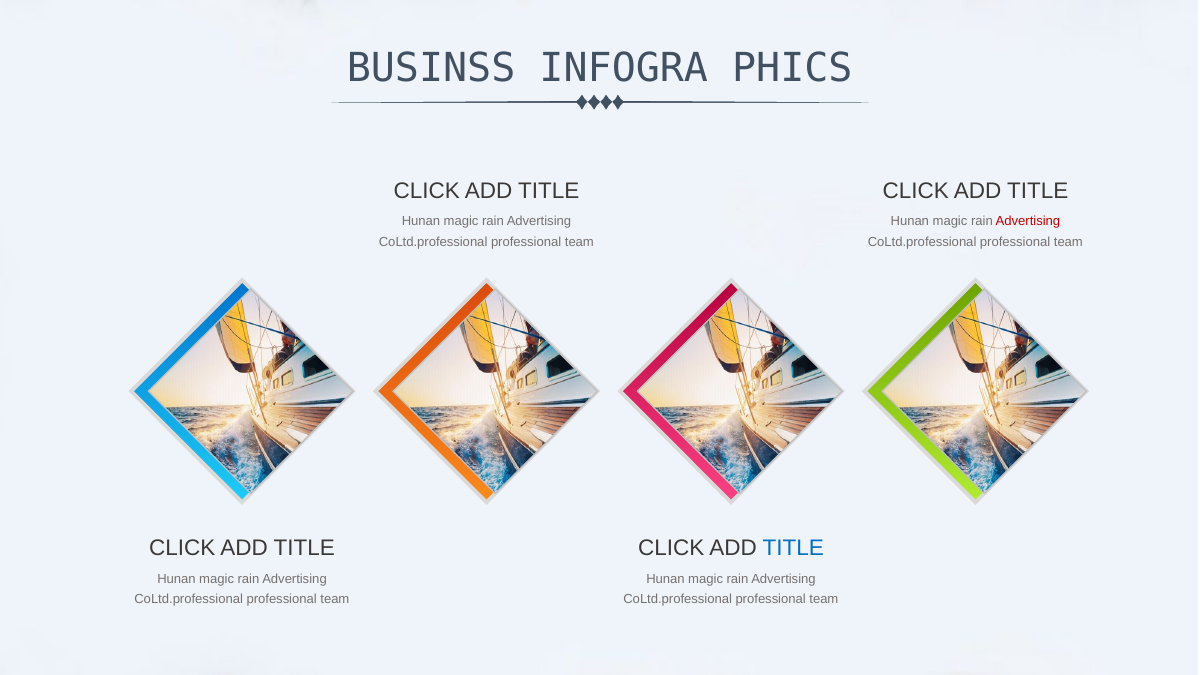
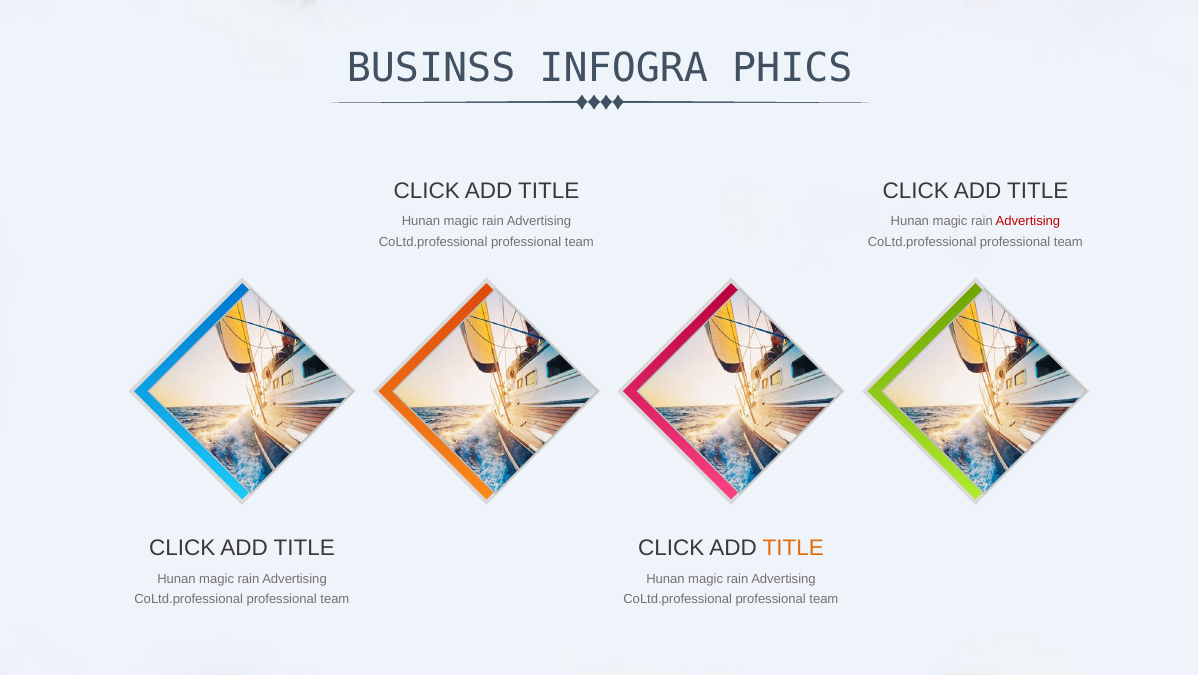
TITLE colour: blue -> orange (793, 548)
